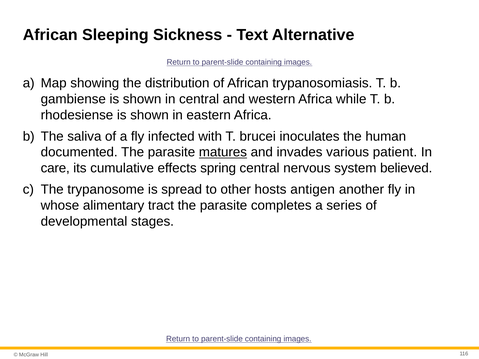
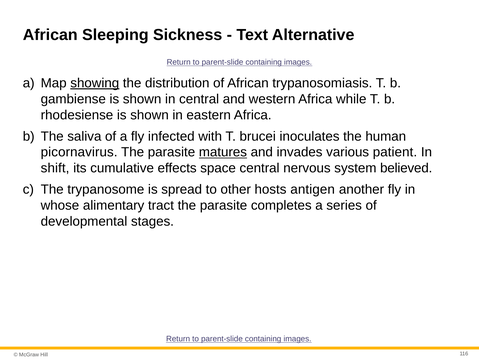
showing underline: none -> present (95, 83)
documented: documented -> picornavirus (79, 152)
care: care -> shift (55, 168)
spring: spring -> space (218, 168)
